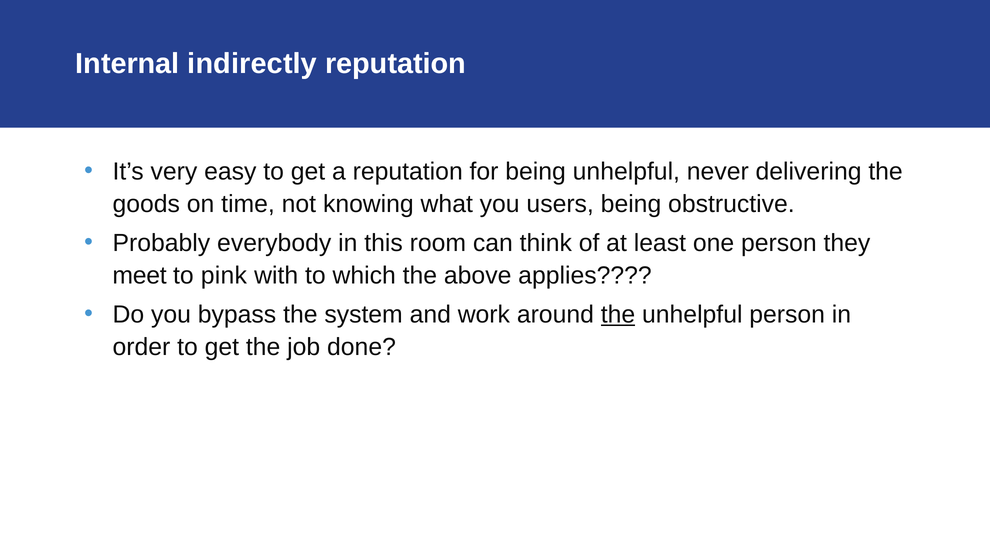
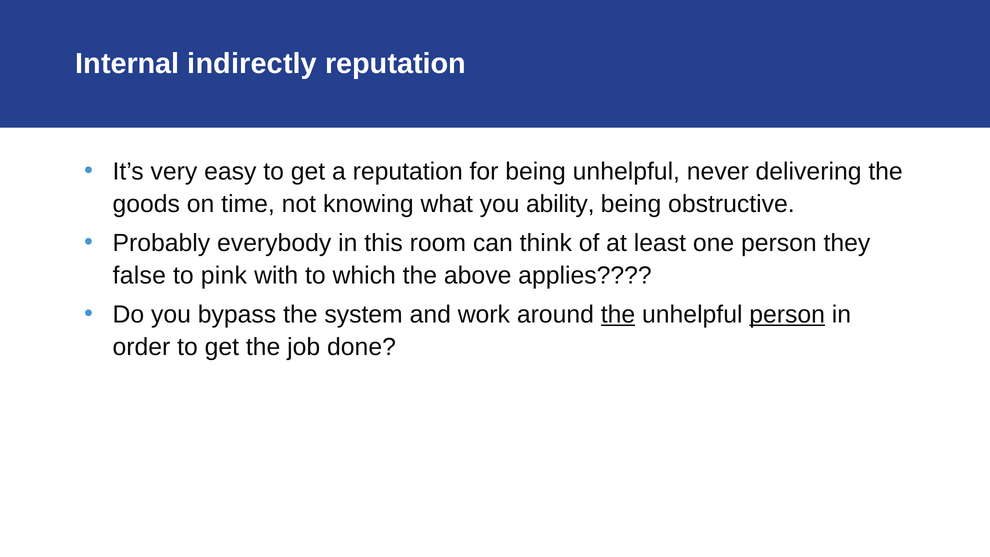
users: users -> ability (560, 204)
meet: meet -> false (139, 276)
person underline: none -> present (787, 314)
